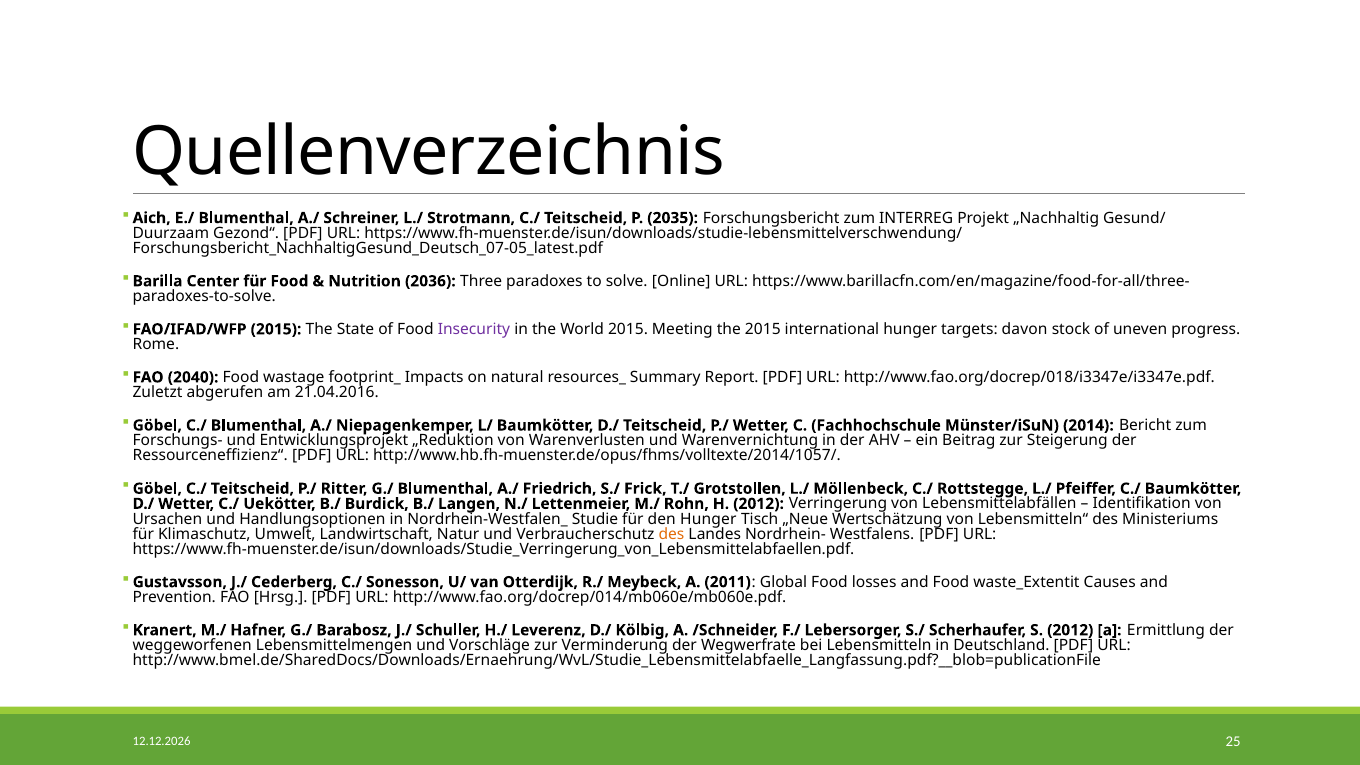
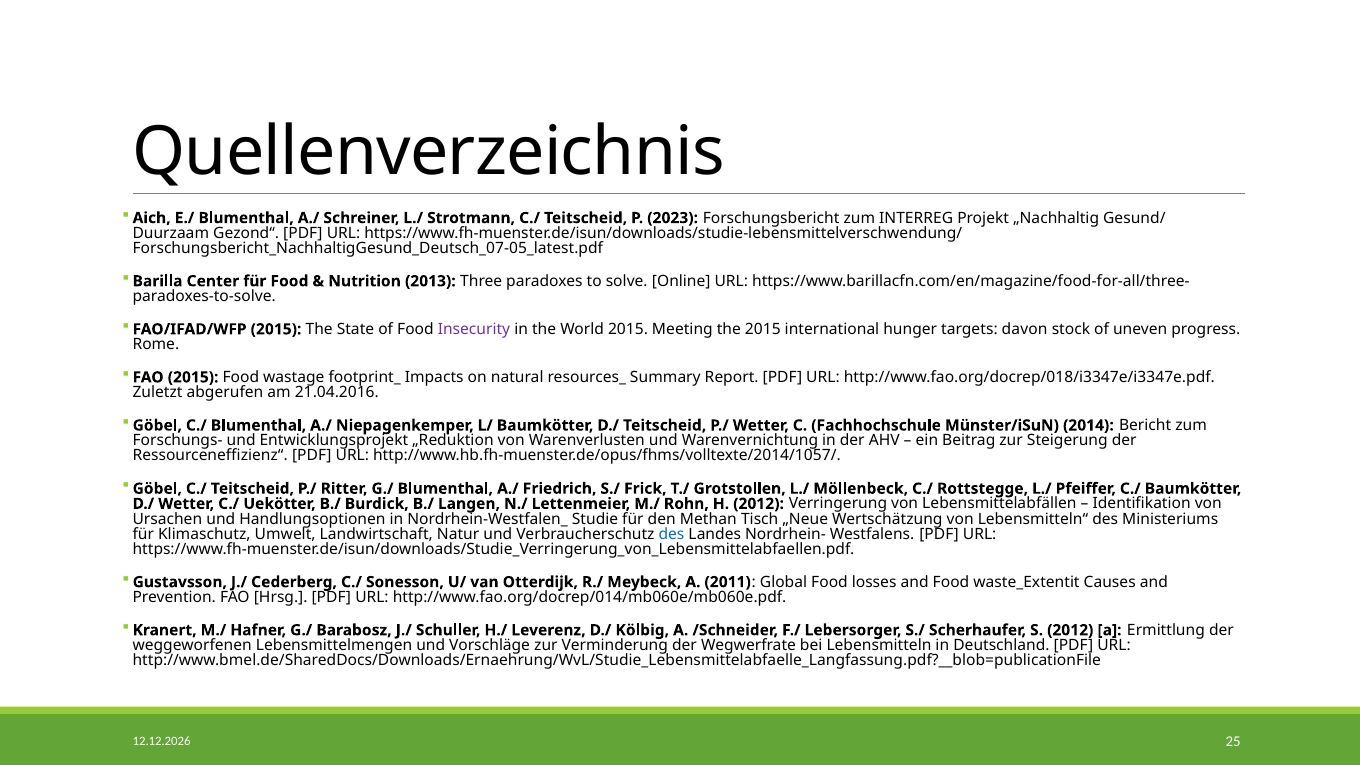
2035: 2035 -> 2023 (673, 218)
2036: 2036 -> 2013 (430, 281)
FAO 2040: 2040 -> 2015 (193, 377)
den Hunger: Hunger -> Methan (708, 519)
des colour: orange -> blue (672, 534)
